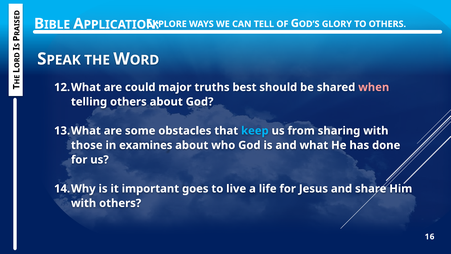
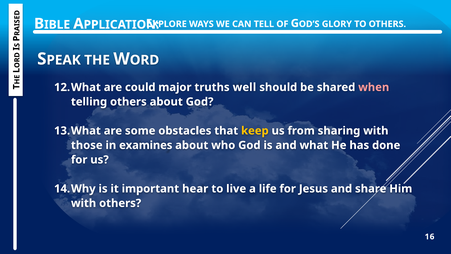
best: best -> well (244, 87)
keep colour: light blue -> yellow (255, 131)
goes: goes -> hear (195, 188)
